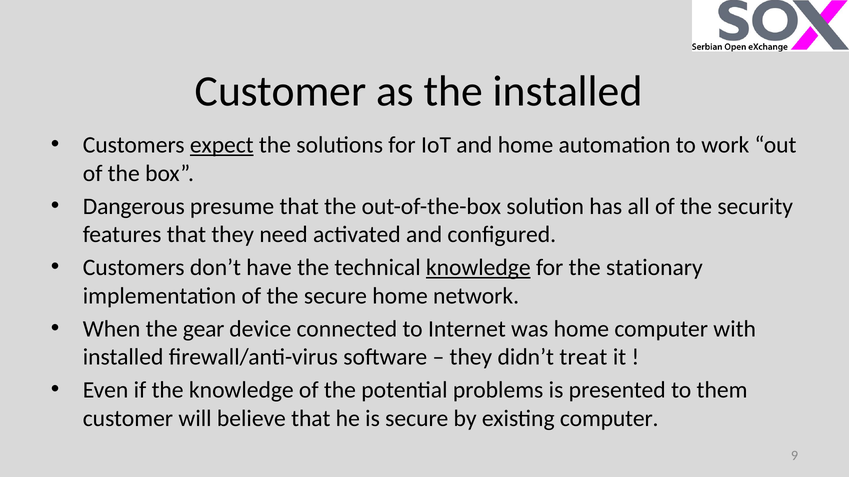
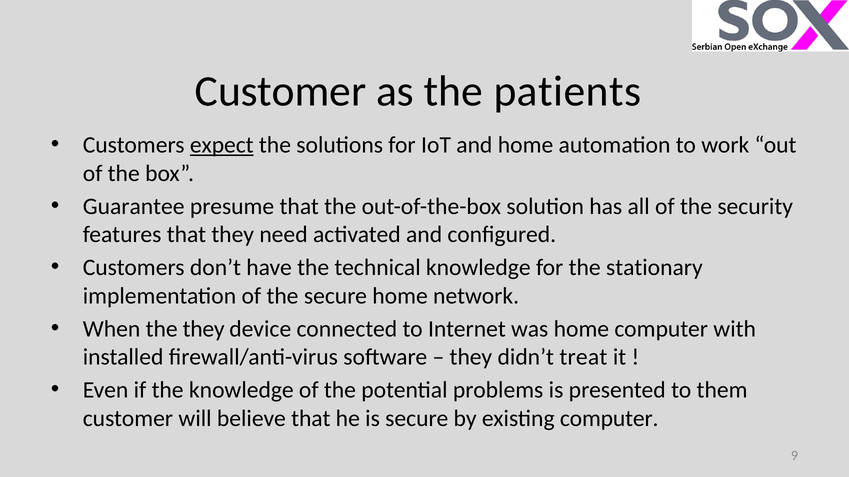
the installed: installed -> patients (567, 92)
Dangerous: Dangerous -> Guarantee (134, 207)
knowledge underline: present -> none (478, 268)
the gear: gear -> they (204, 329)
